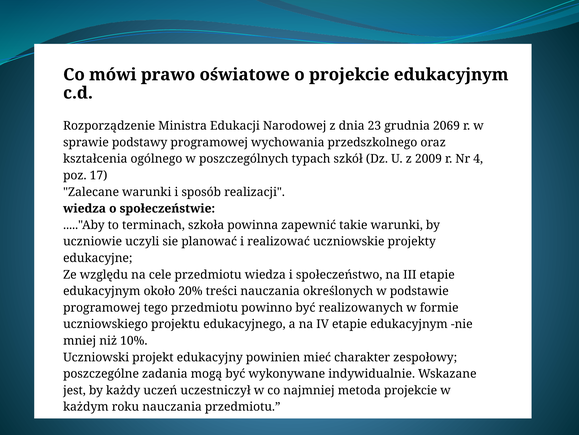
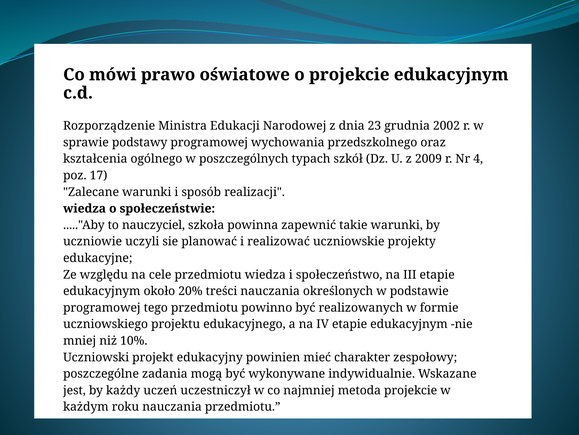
2069: 2069 -> 2002 (446, 126)
terminach: terminach -> nauczyciel (154, 225)
